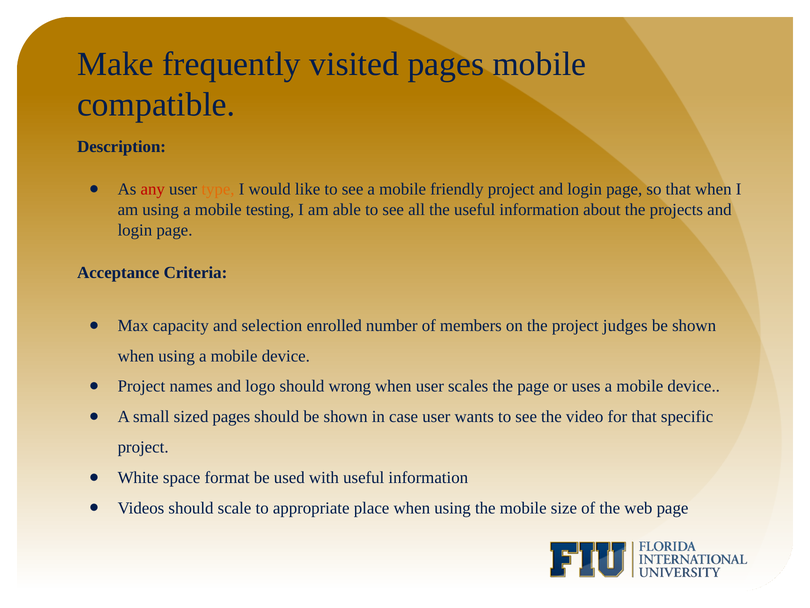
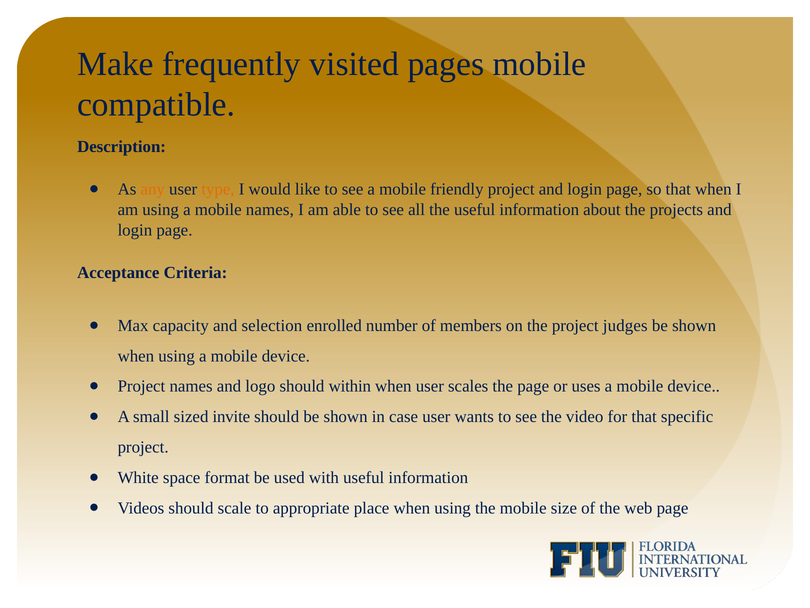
any colour: red -> orange (153, 189)
mobile testing: testing -> names (270, 209)
wrong: wrong -> within (350, 386)
sized pages: pages -> invite (231, 416)
